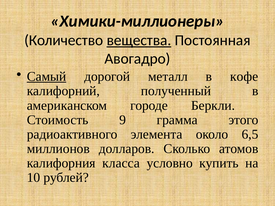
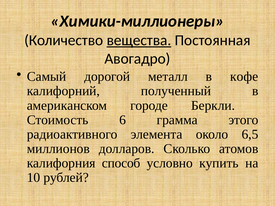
Самый underline: present -> none (47, 77)
9: 9 -> 6 (123, 120)
класса: класса -> способ (121, 163)
